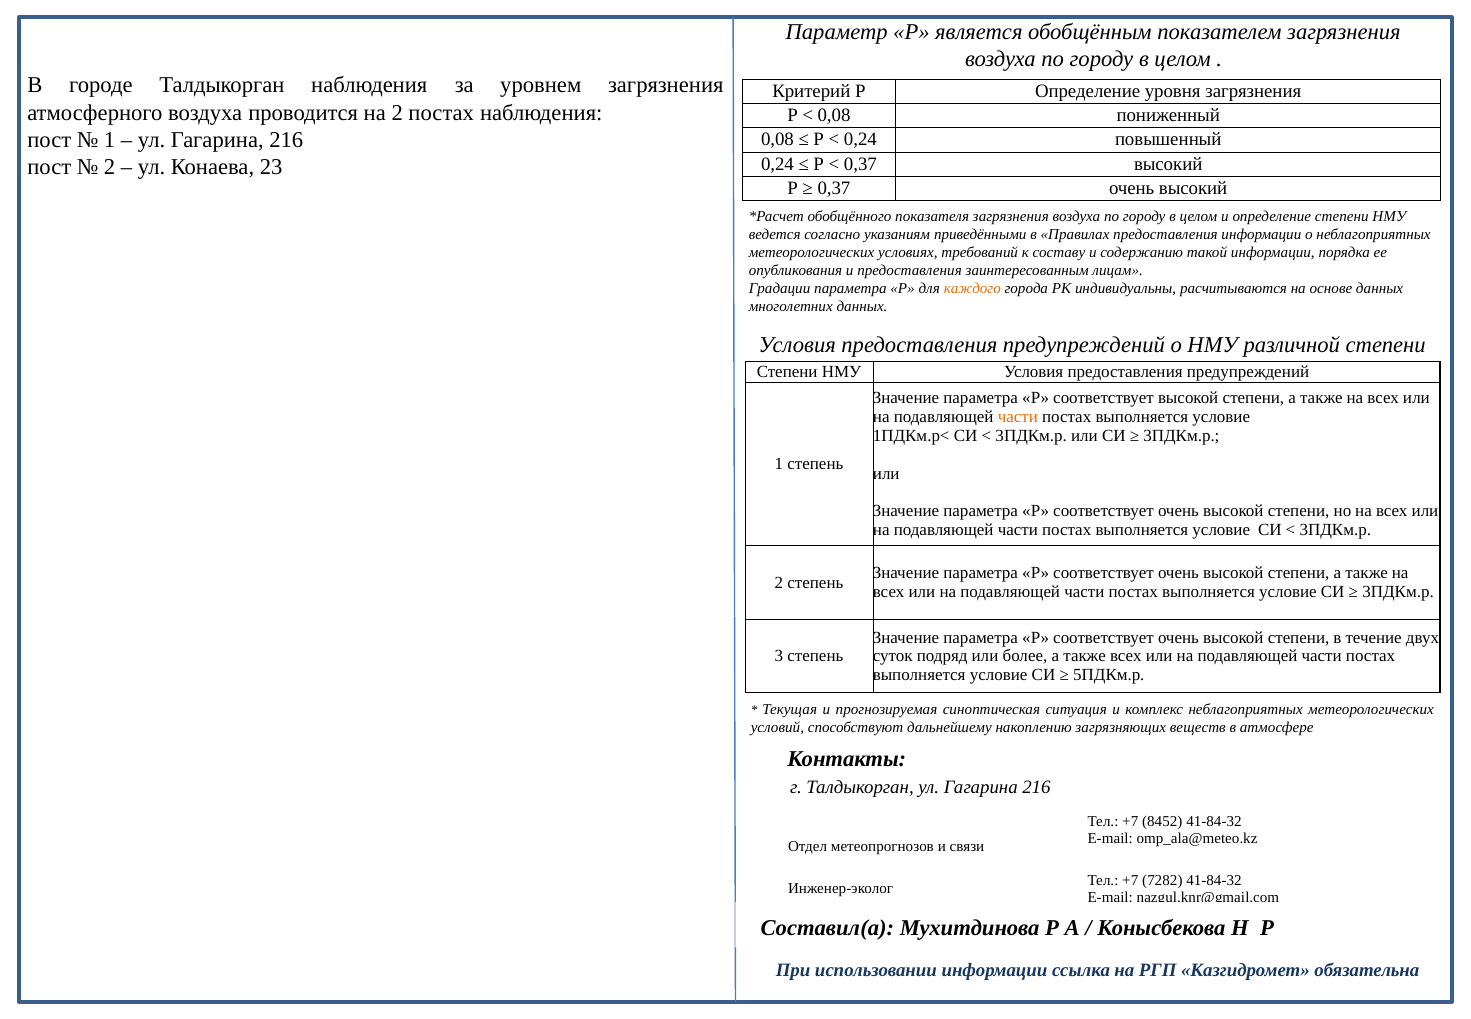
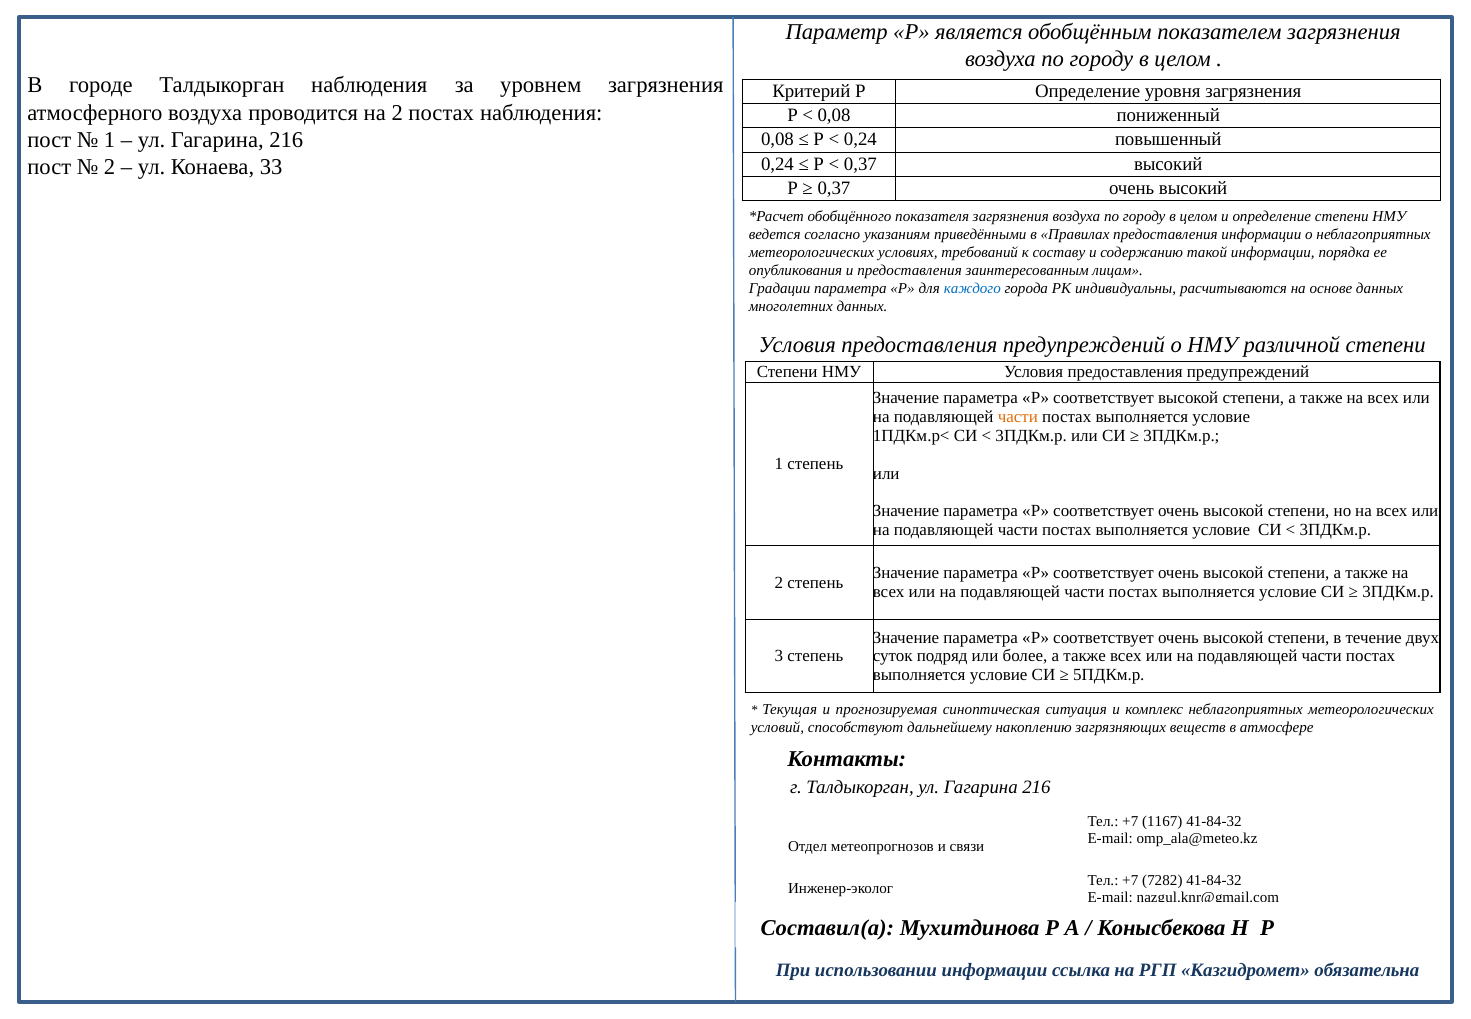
23: 23 -> 33 (271, 167)
каждого colour: orange -> blue (972, 288)
8452: 8452 -> 1167 (1162, 821)
